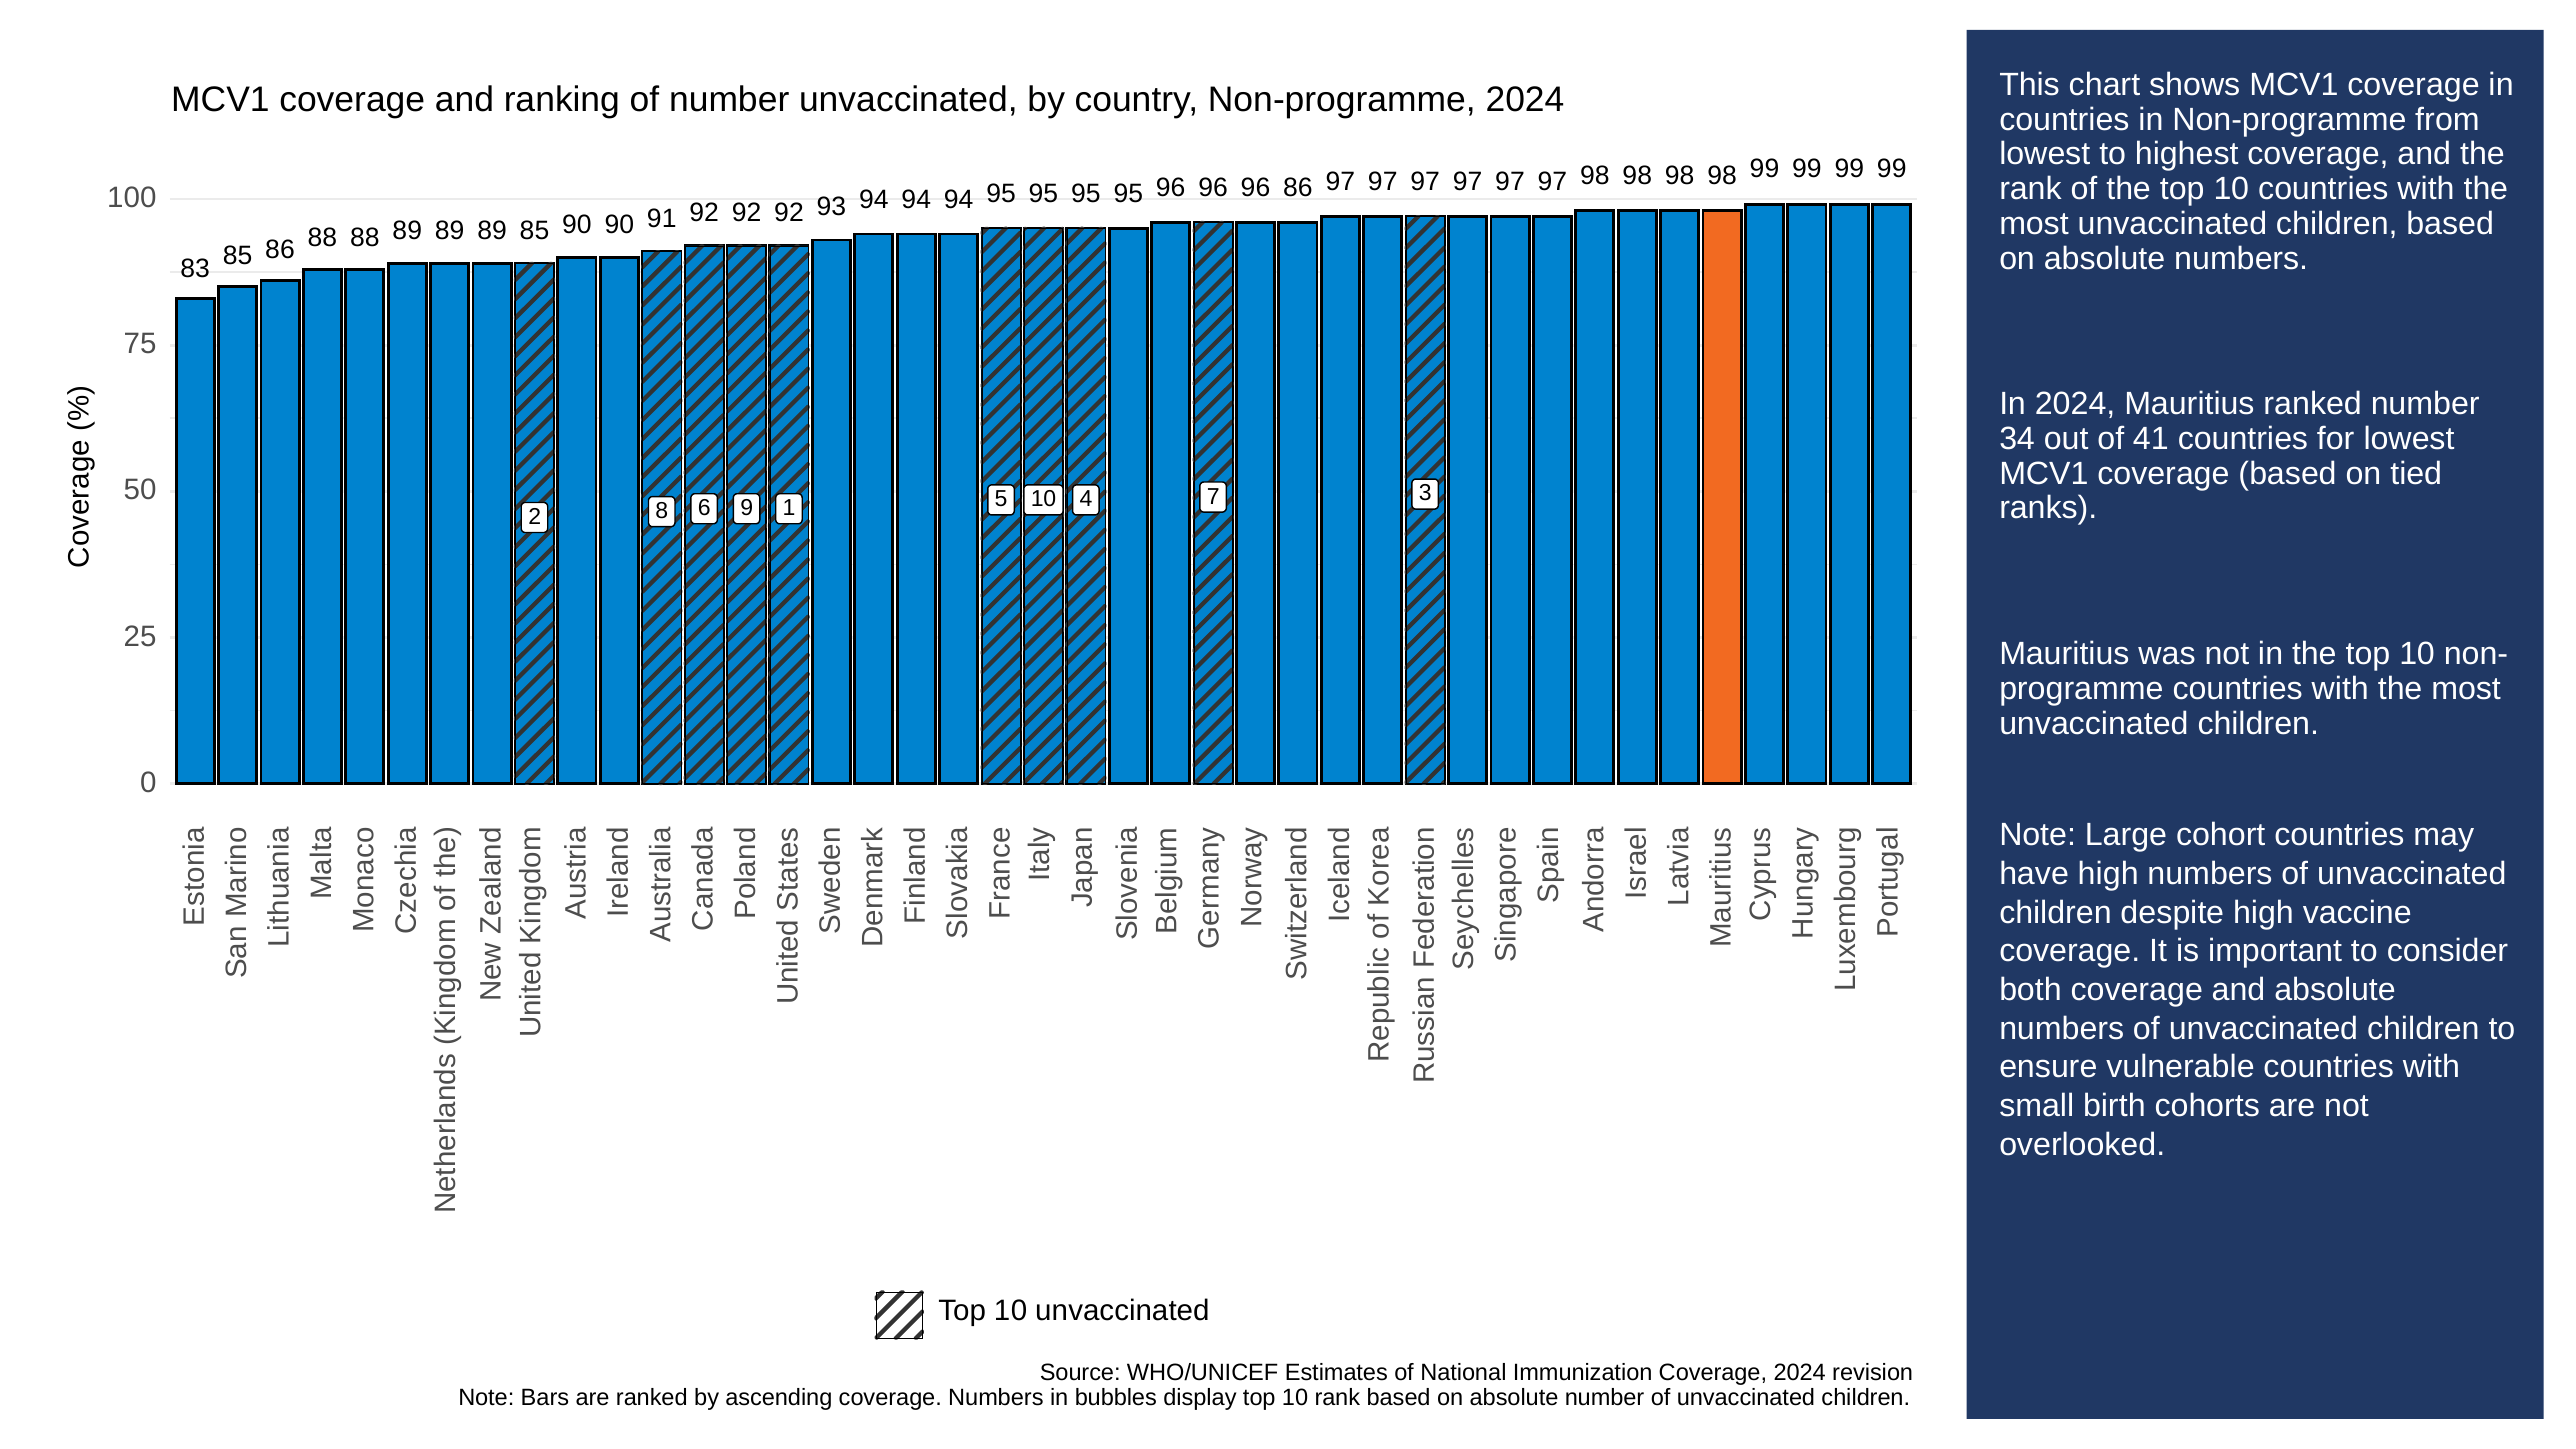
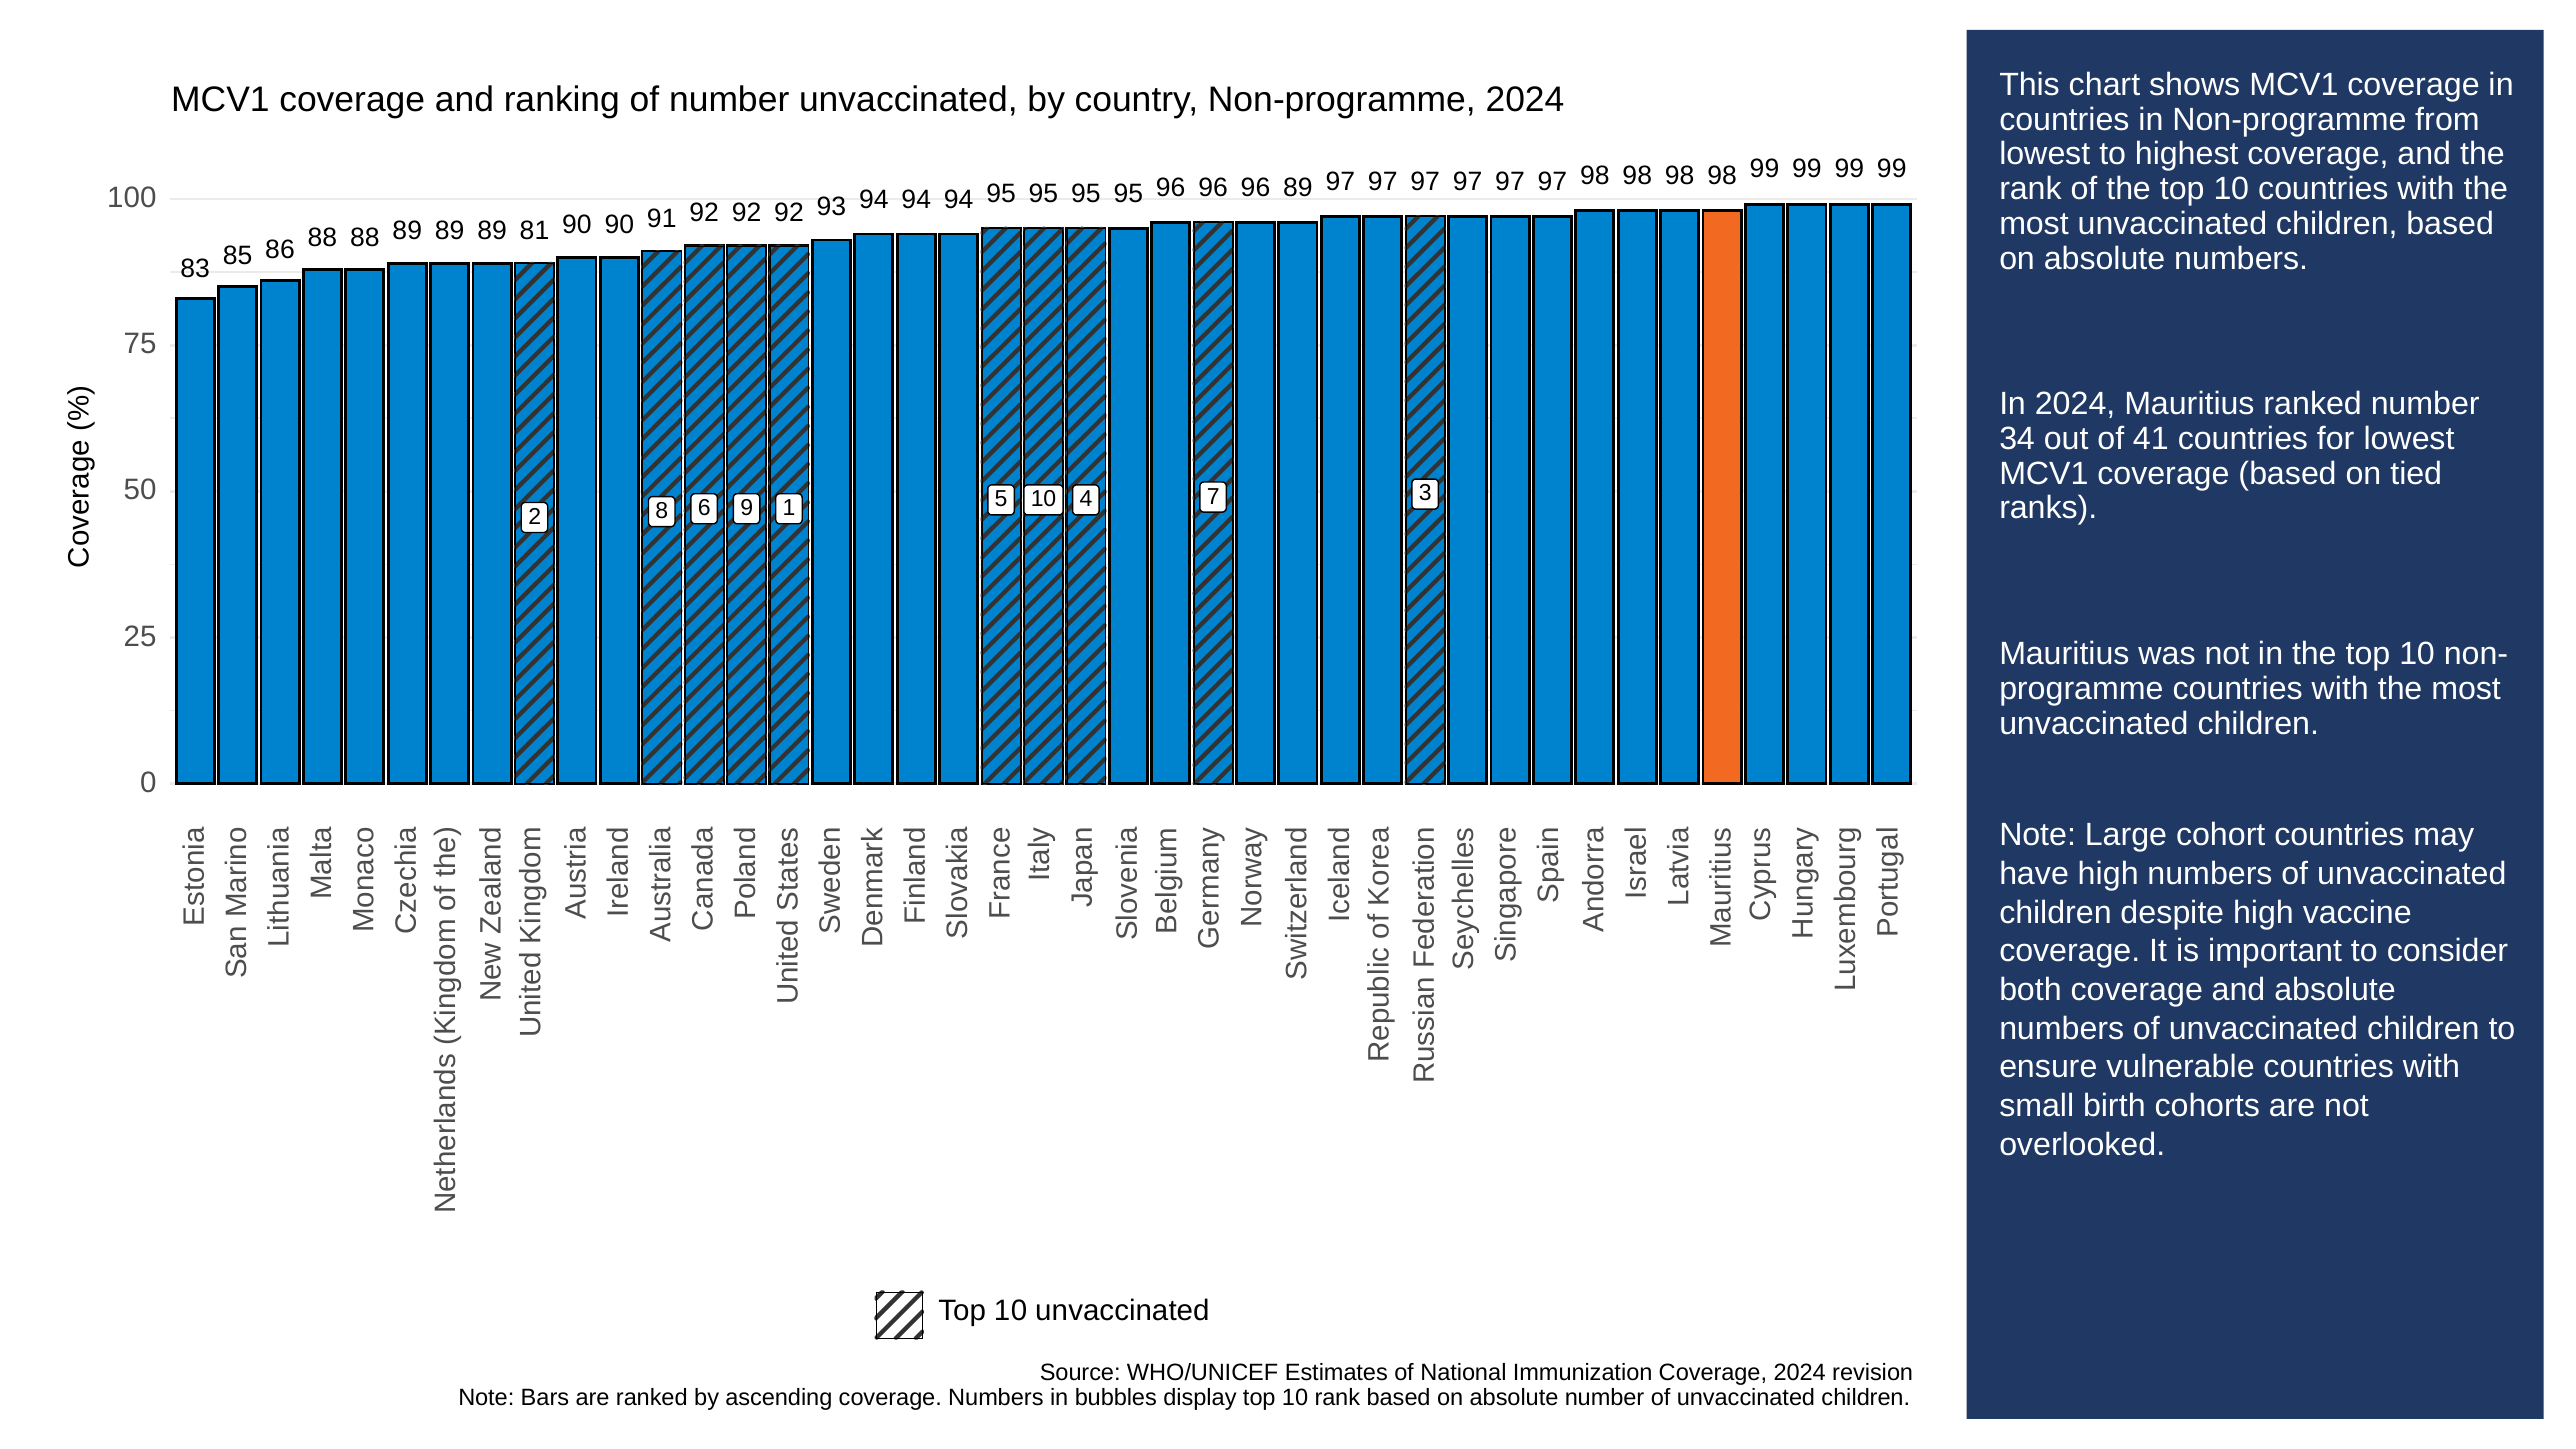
96 86: 86 -> 89 (1298, 188)
88 85: 85 -> 81 (534, 231)
